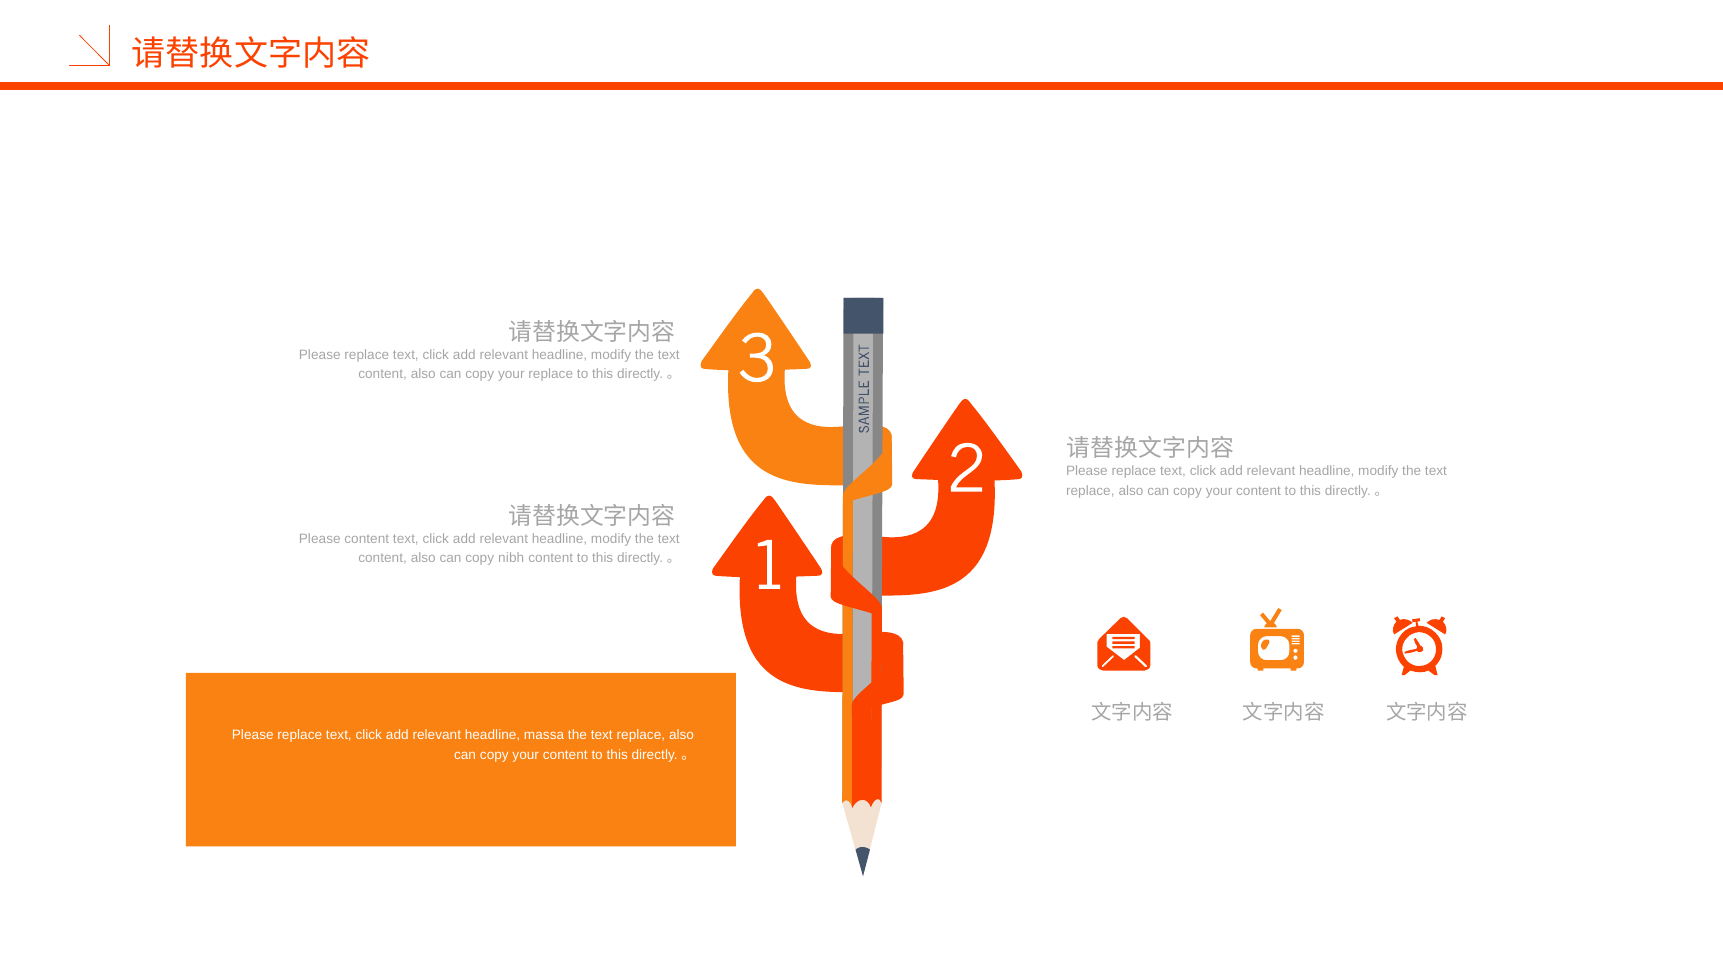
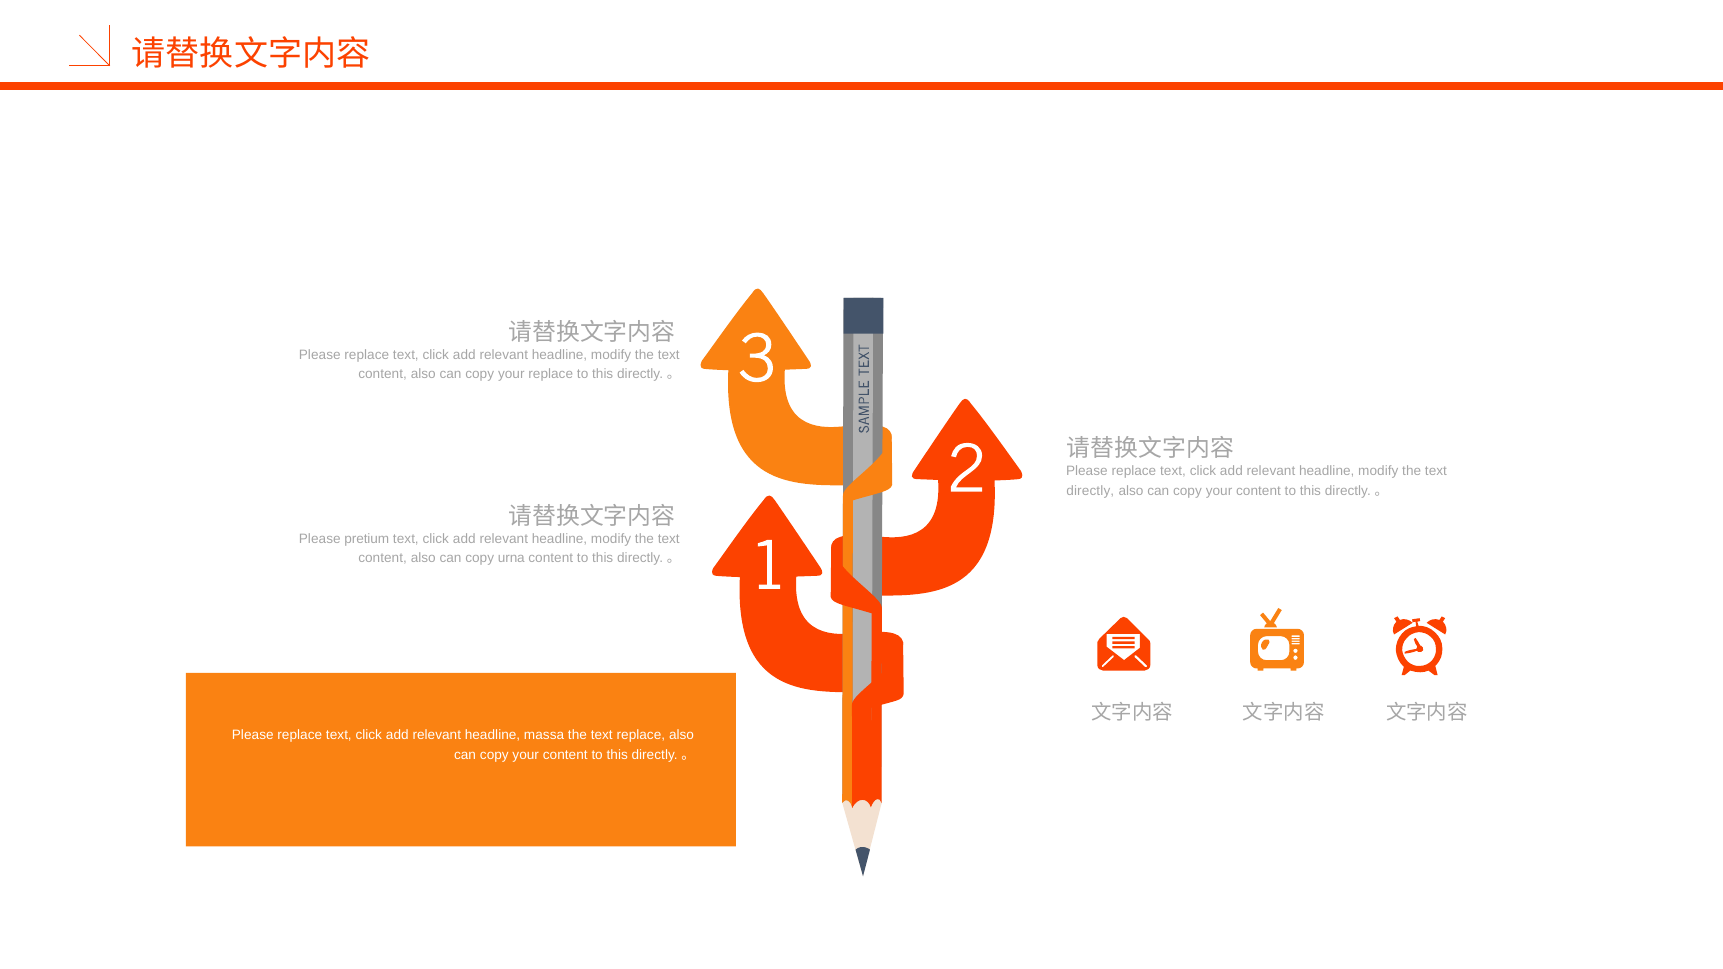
replace: replace -> directly (1090, 491)
Please content: content -> pretium (367, 539)
nibh: nibh -> urna (511, 558)
